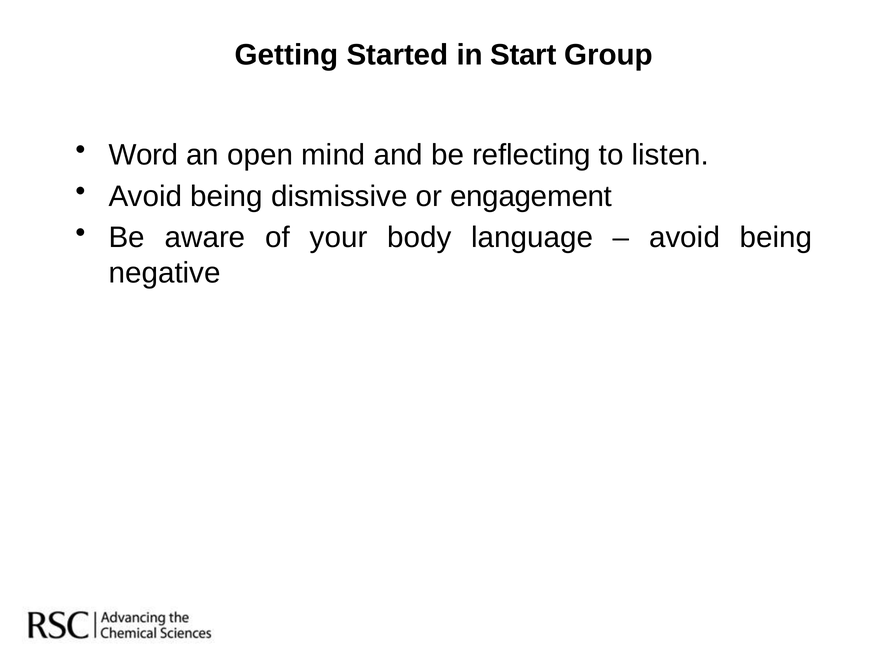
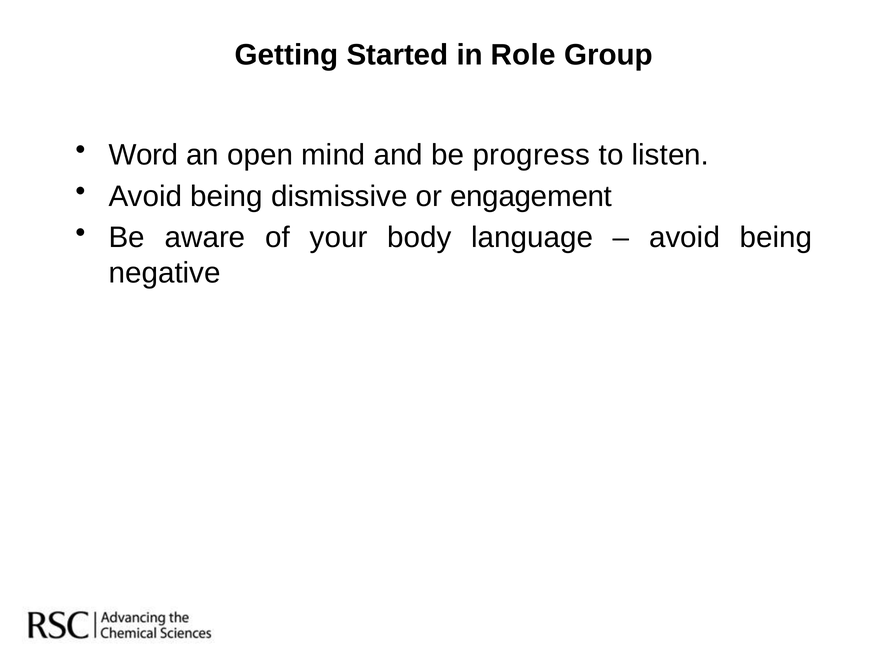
Start: Start -> Role (523, 55)
reflecting: reflecting -> progress (531, 155)
